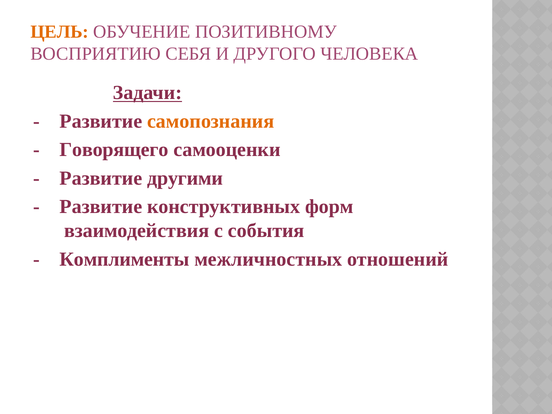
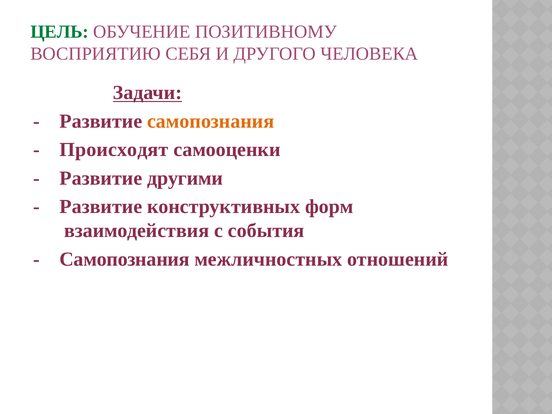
ЦЕЛЬ colour: orange -> green (60, 32)
Говорящего: Говорящего -> Происходят (114, 150)
Комплименты: Комплименты -> Самопознания (125, 259)
